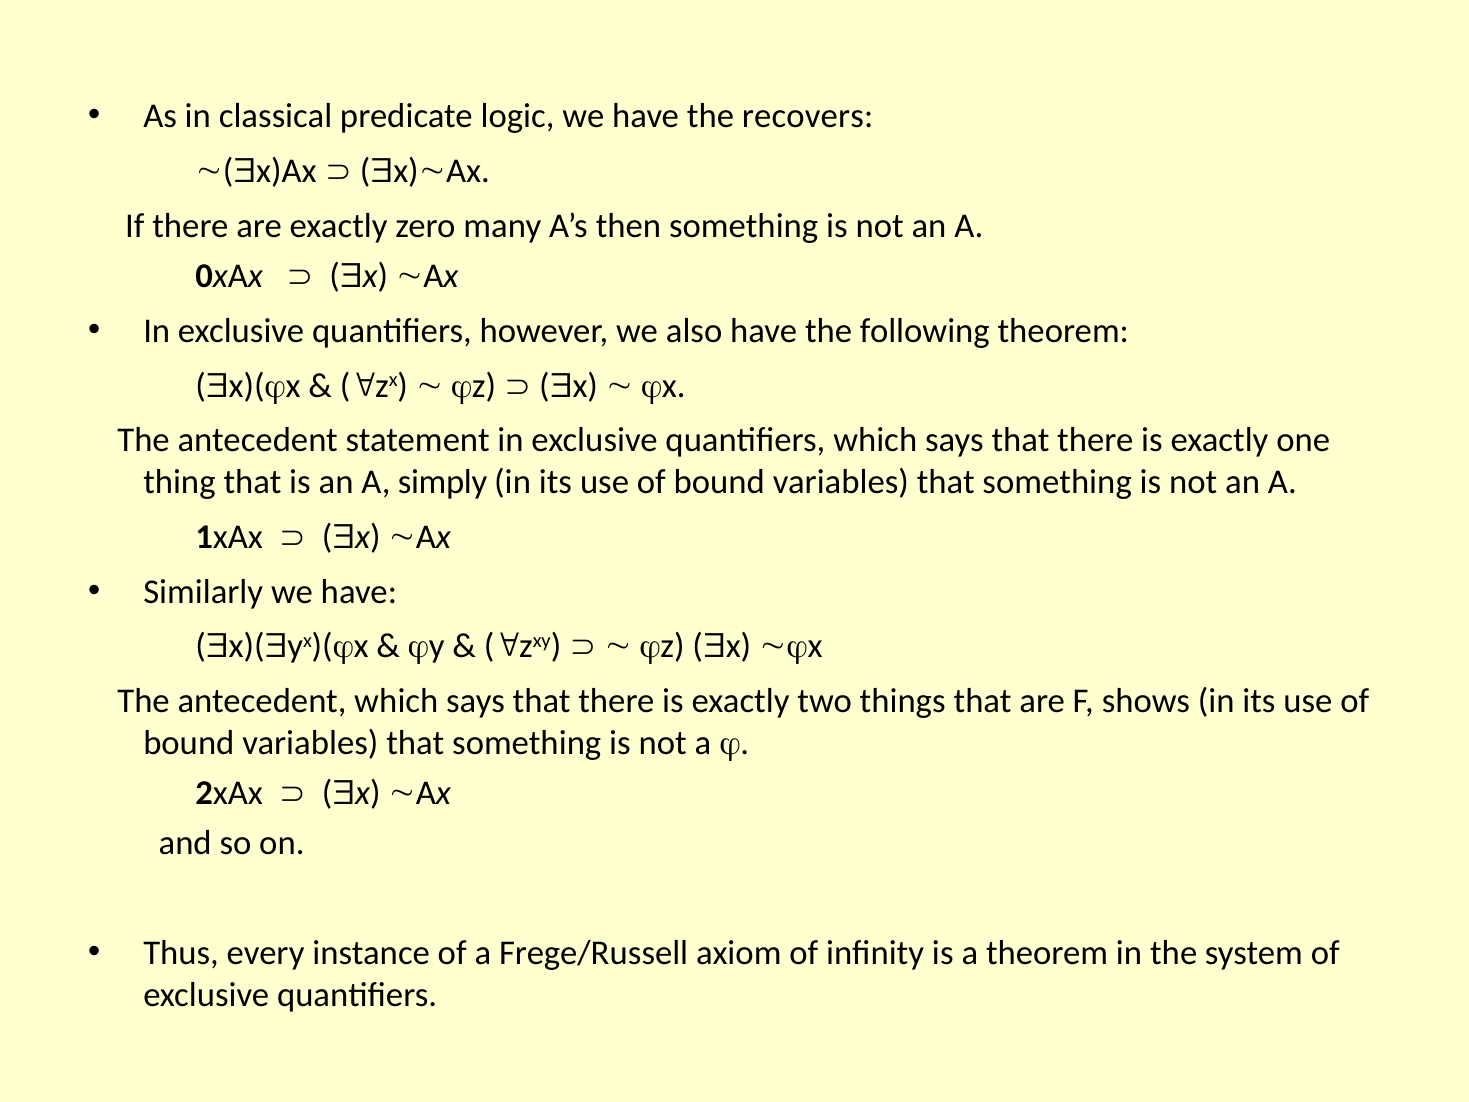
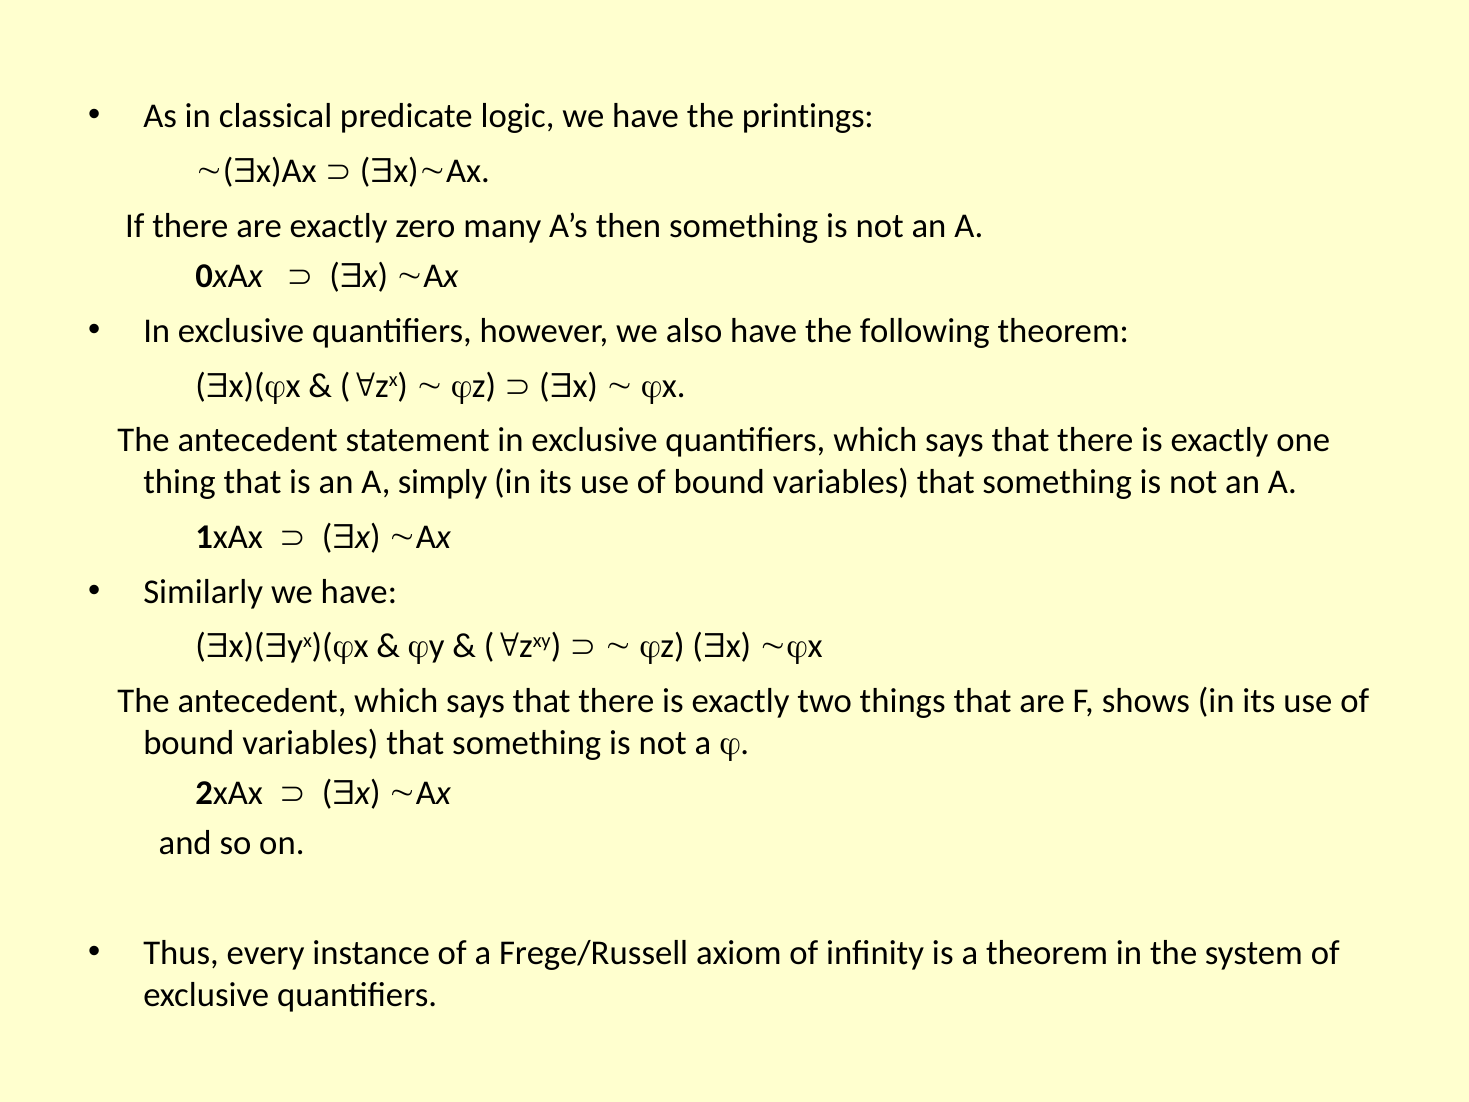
recovers: recovers -> printings (808, 116)
